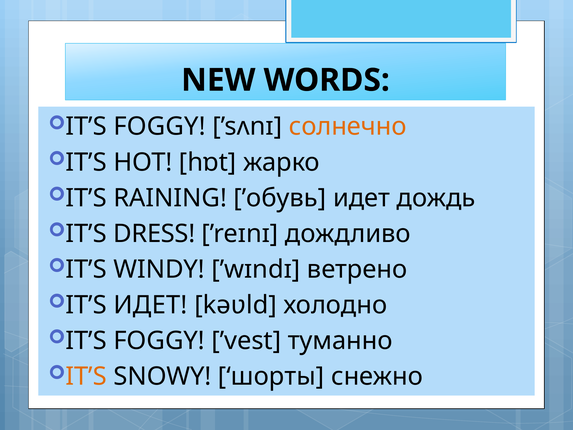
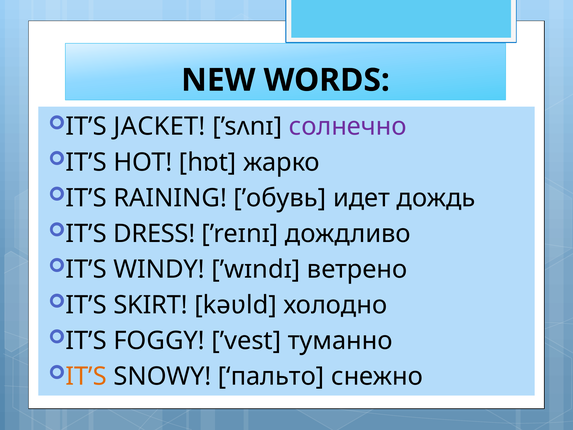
FOGGY: FOGGY -> JACKET (160, 126)
солнечно colour: orange -> purple (348, 126)
IT’S ИДЕТ: ИДЕТ -> SKIRT (151, 305)
шорты: шорты -> пальто (271, 376)
